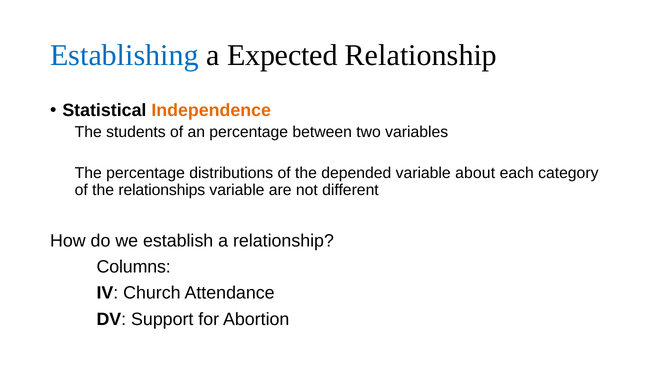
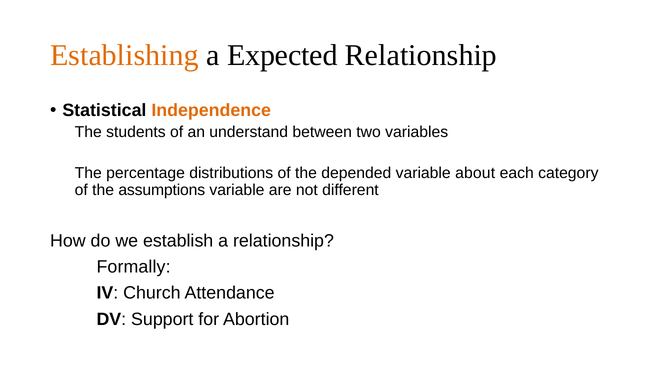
Establishing colour: blue -> orange (124, 55)
an percentage: percentage -> understand (249, 132)
relationships: relationships -> assumptions (162, 190)
Columns: Columns -> Formally (134, 267)
